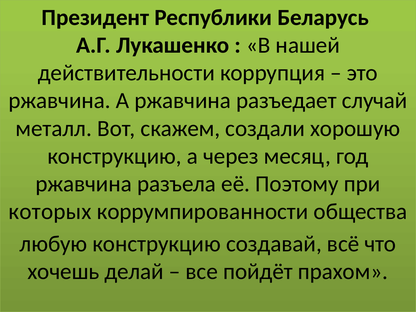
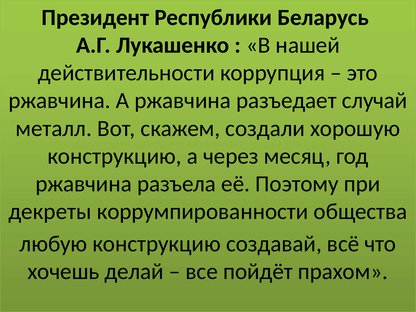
которых: которых -> декреты (50, 212)
